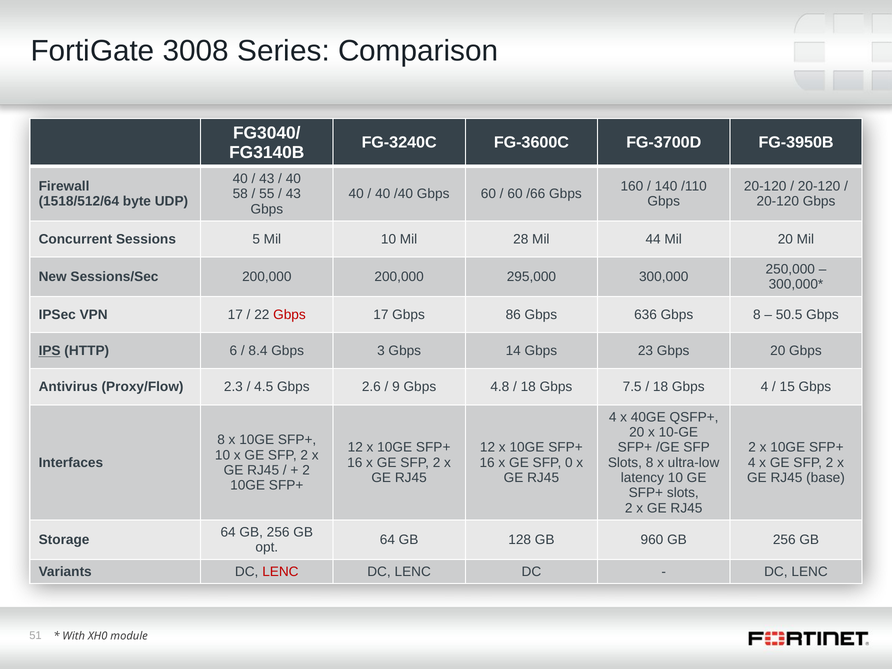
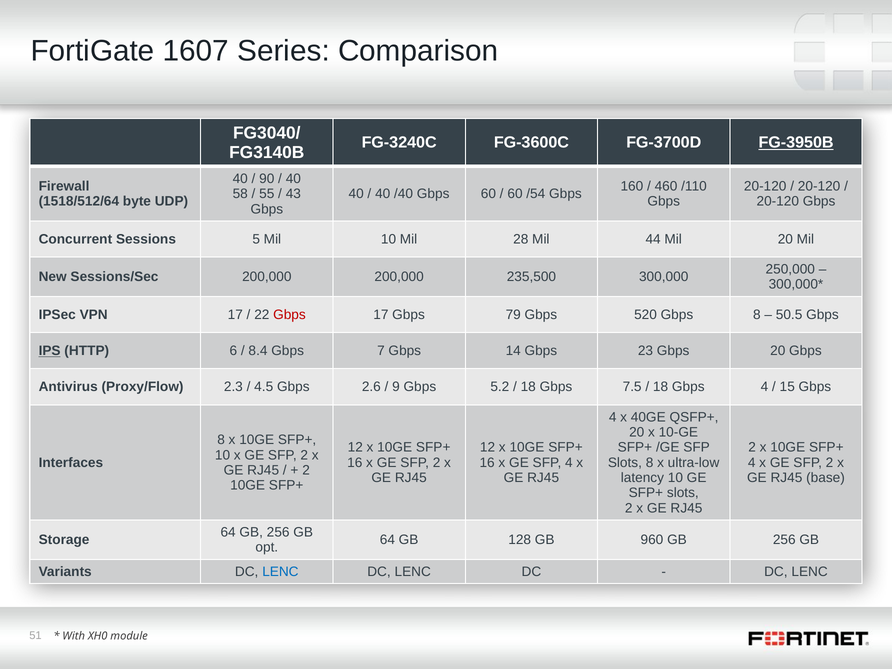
3008: 3008 -> 1607 (196, 51)
FG-3950B underline: none -> present (796, 143)
43: 43 -> 90 (267, 179)
140: 140 -> 460 (666, 186)
/66: /66 -> /54 (536, 194)
295,000: 295,000 -> 235,500 (531, 277)
86: 86 -> 79 (513, 315)
636: 636 -> 520 (645, 315)
3: 3 -> 7 (381, 351)
4.8: 4.8 -> 5.2 (500, 387)
SFP 0: 0 -> 4 (569, 463)
LENC colour: red -> blue (280, 572)
